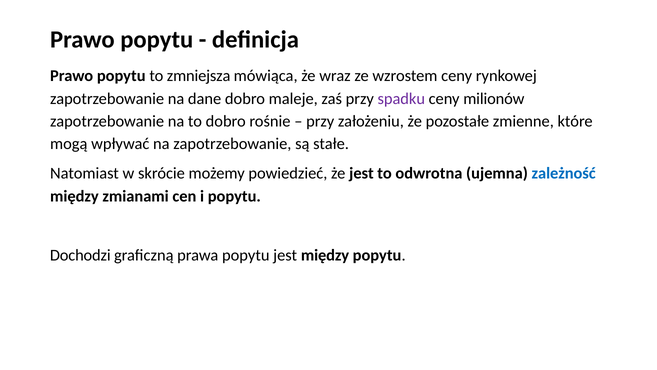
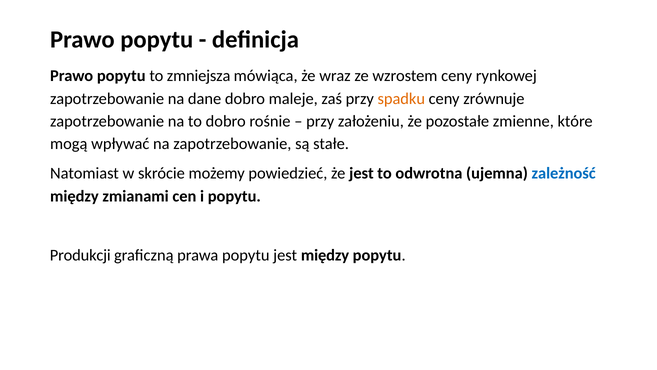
spadku colour: purple -> orange (401, 98)
milionów: milionów -> zrównuje (494, 98)
Dochodzi: Dochodzi -> Produkcji (80, 255)
